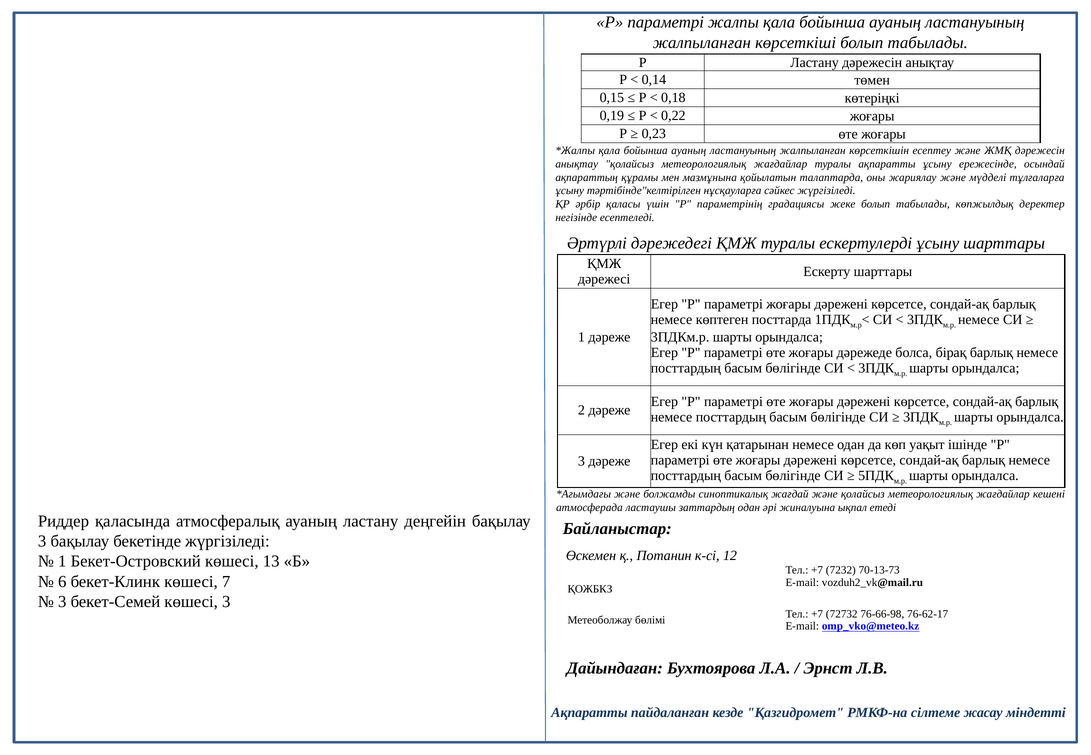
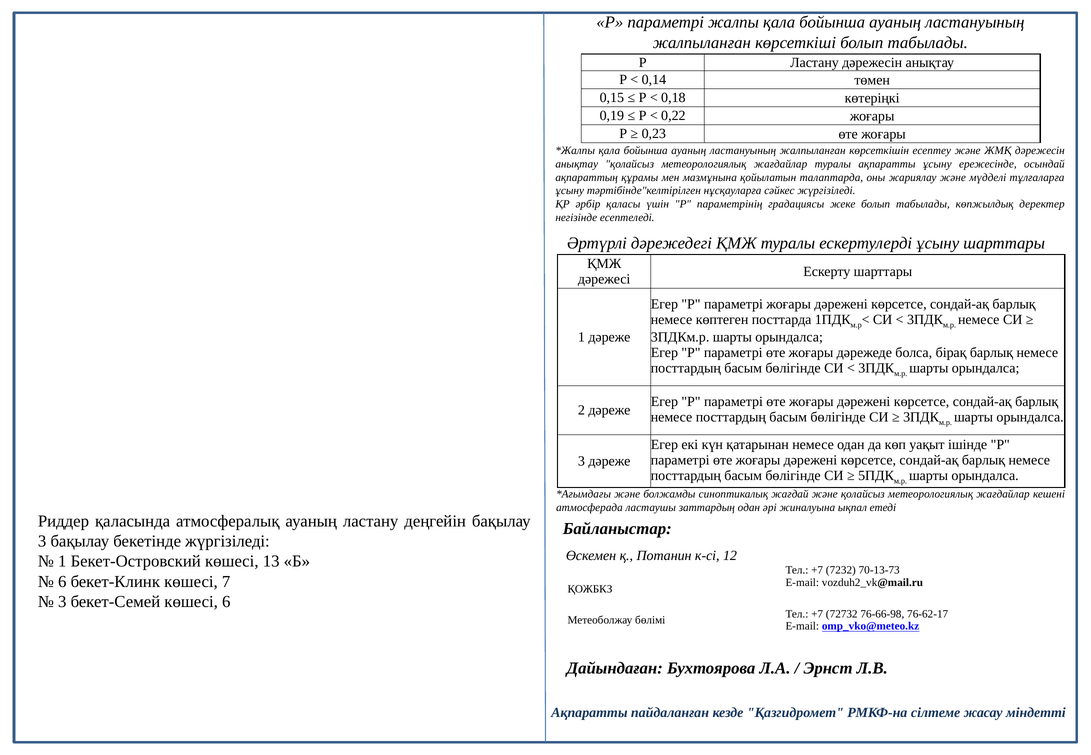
көшесі 3: 3 -> 6 (226, 602)
